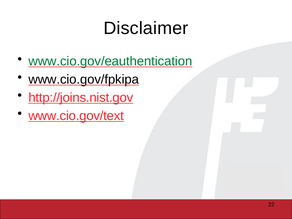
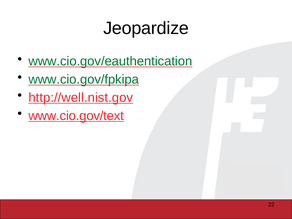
Disclaimer: Disclaimer -> Jeopardize (146, 28)
www.cio.gov/fpkipa colour: black -> green (84, 79)
http://joins.nist.gov: http://joins.nist.gov -> http://well.nist.gov (81, 98)
